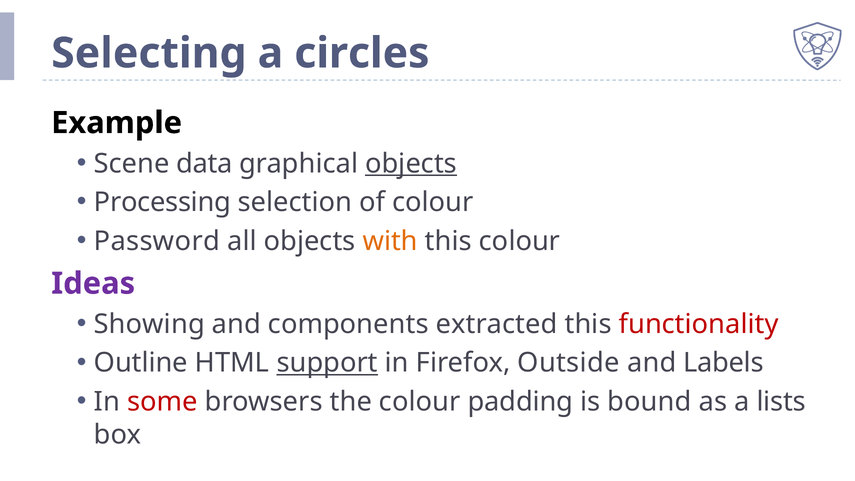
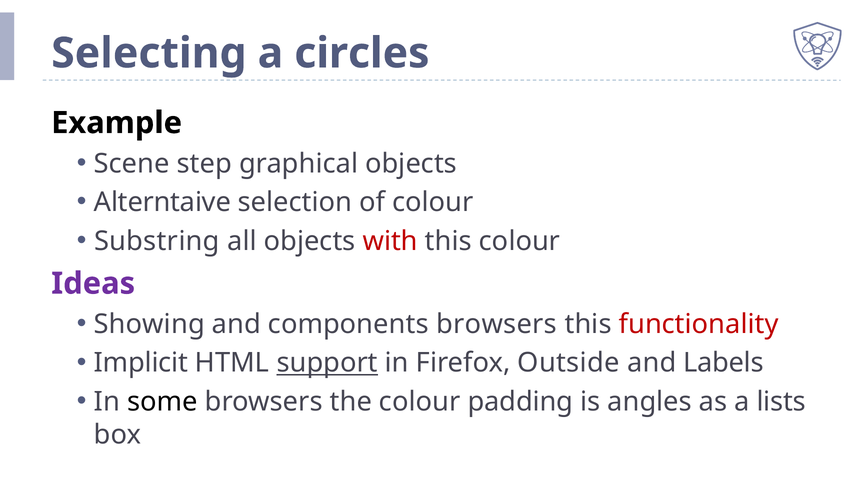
data: data -> step (204, 164)
objects underline: present -> none (411, 164)
Processing: Processing -> Alterntaive (162, 202)
Password: Password -> Substring (157, 241)
with colour: orange -> red (390, 241)
components extracted: extracted -> browsers (497, 324)
Outline: Outline -> Implicit (141, 363)
some colour: red -> black (162, 402)
bound: bound -> angles (650, 402)
